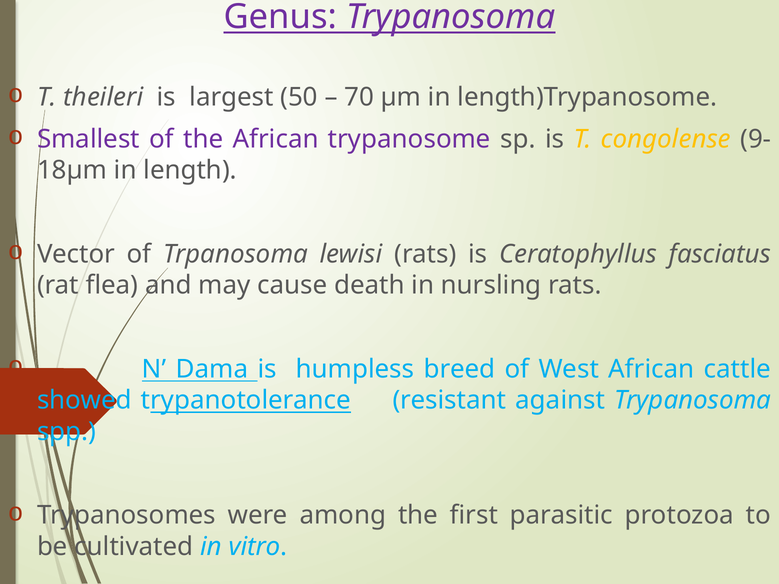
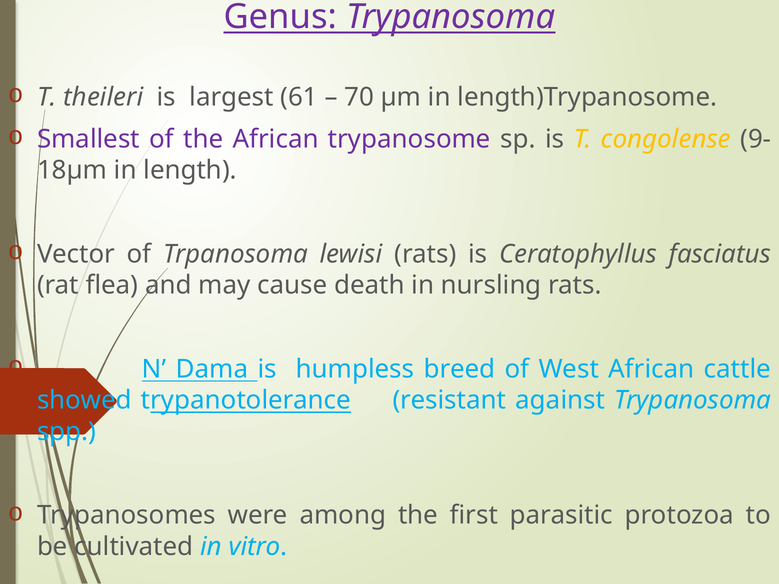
50: 50 -> 61 (299, 97)
